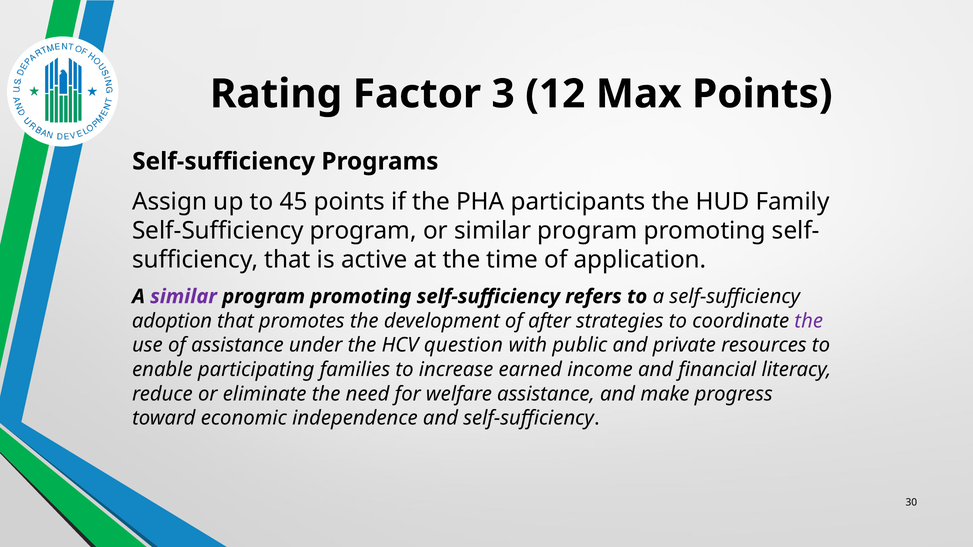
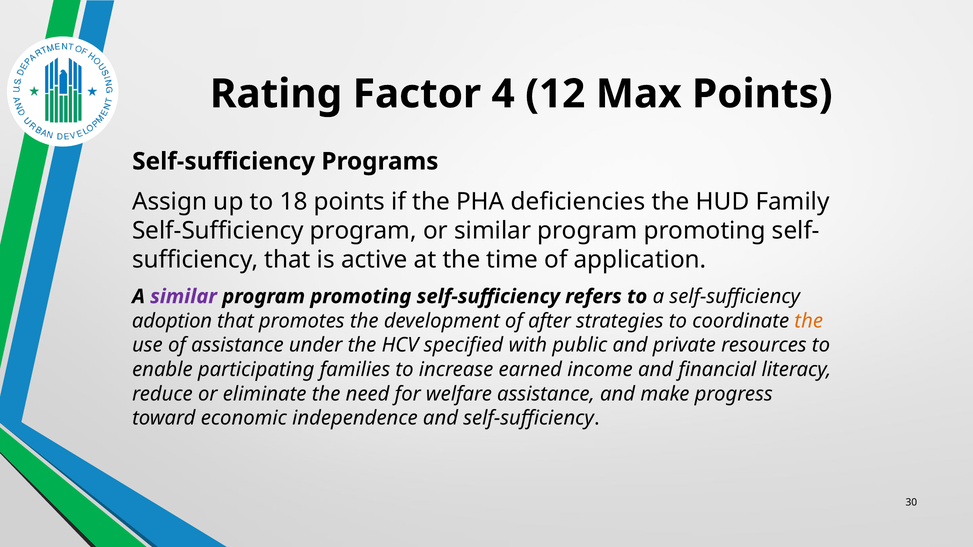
3: 3 -> 4 (503, 94)
45: 45 -> 18 (294, 202)
participants: participants -> deficiencies (578, 202)
the colour: purple -> orange (809, 321)
question: question -> specified (463, 345)
